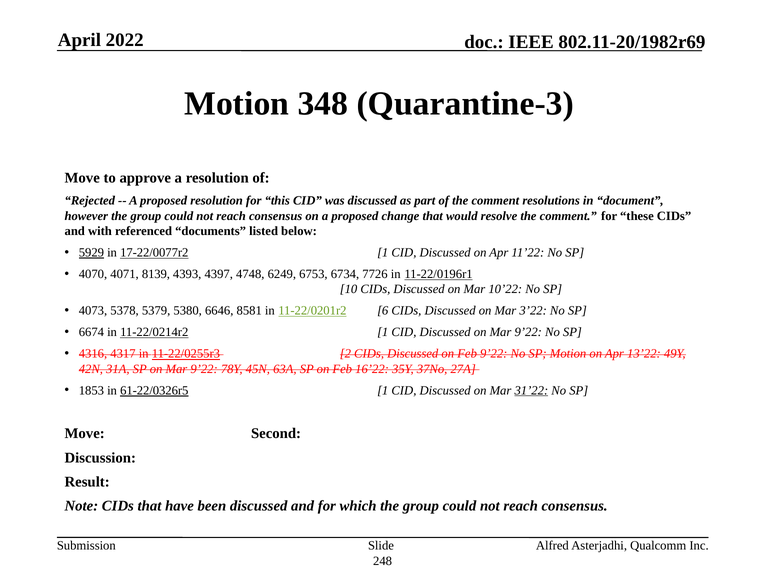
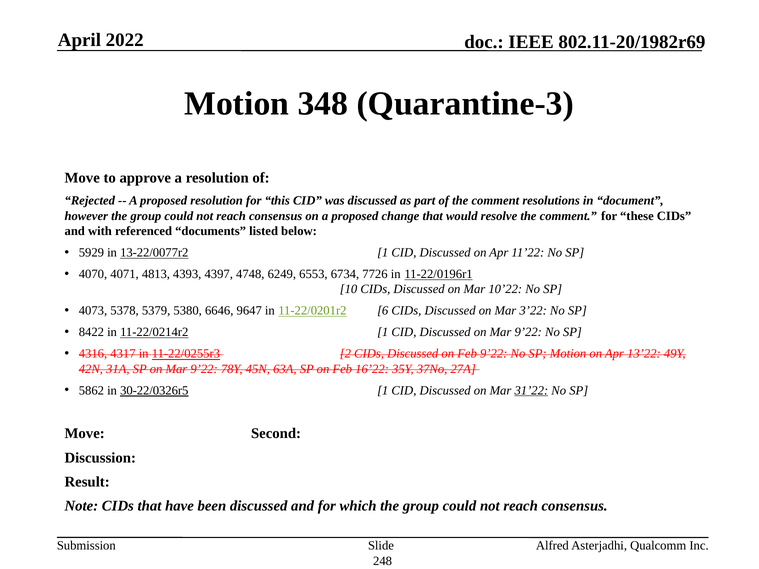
5929 underline: present -> none (91, 253)
17-22/0077r2: 17-22/0077r2 -> 13-22/0077r2 (154, 253)
8139: 8139 -> 4813 (156, 274)
6753: 6753 -> 6553 (313, 274)
8581: 8581 -> 9647 (249, 311)
6674: 6674 -> 8422 (91, 332)
1853: 1853 -> 5862 (91, 391)
61-22/0326r5: 61-22/0326r5 -> 30-22/0326r5 (154, 391)
